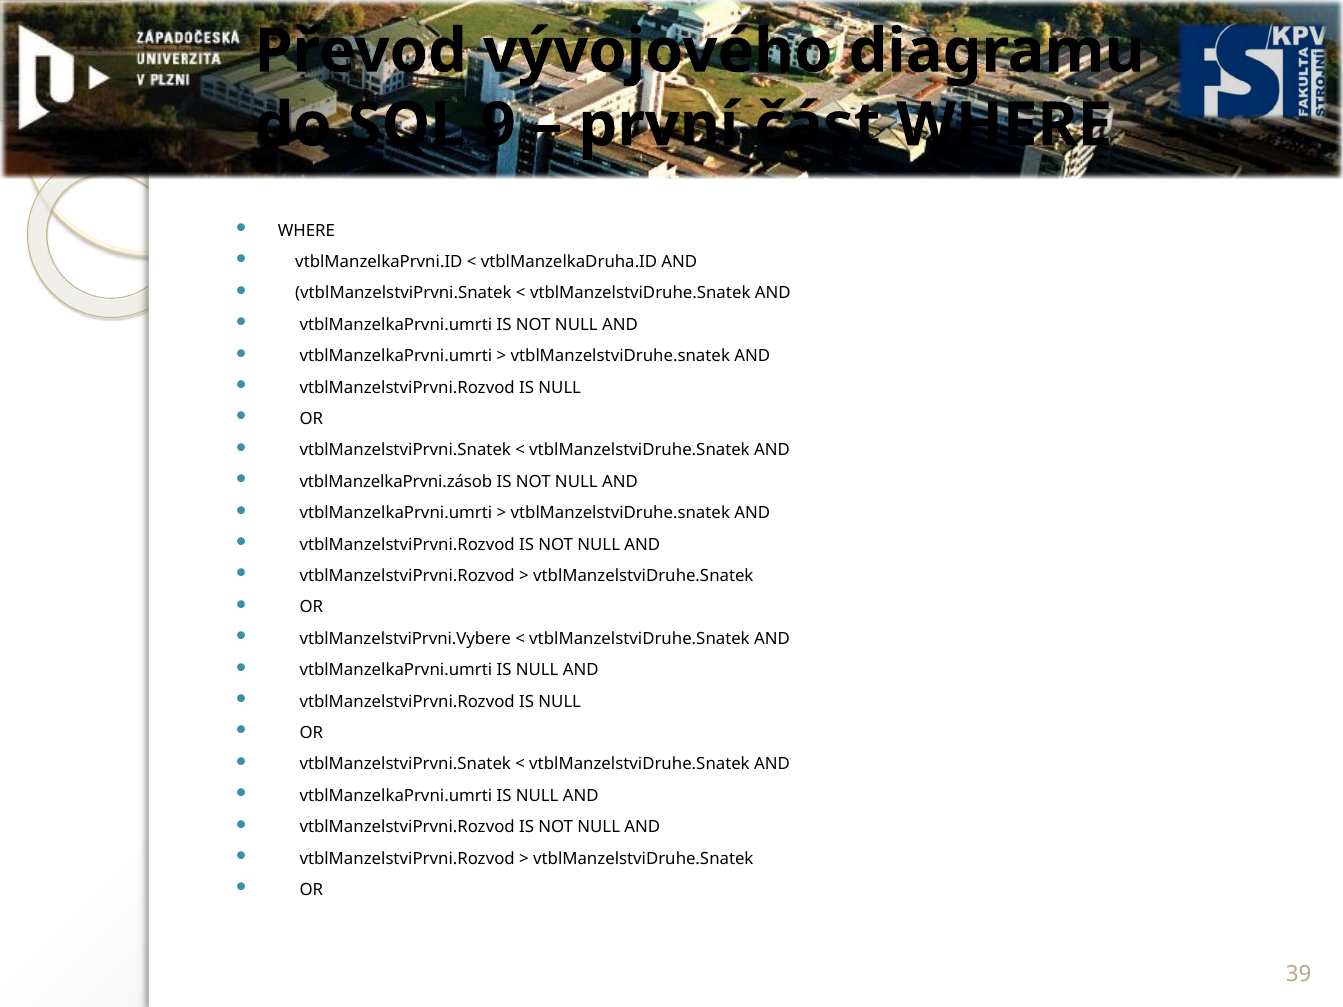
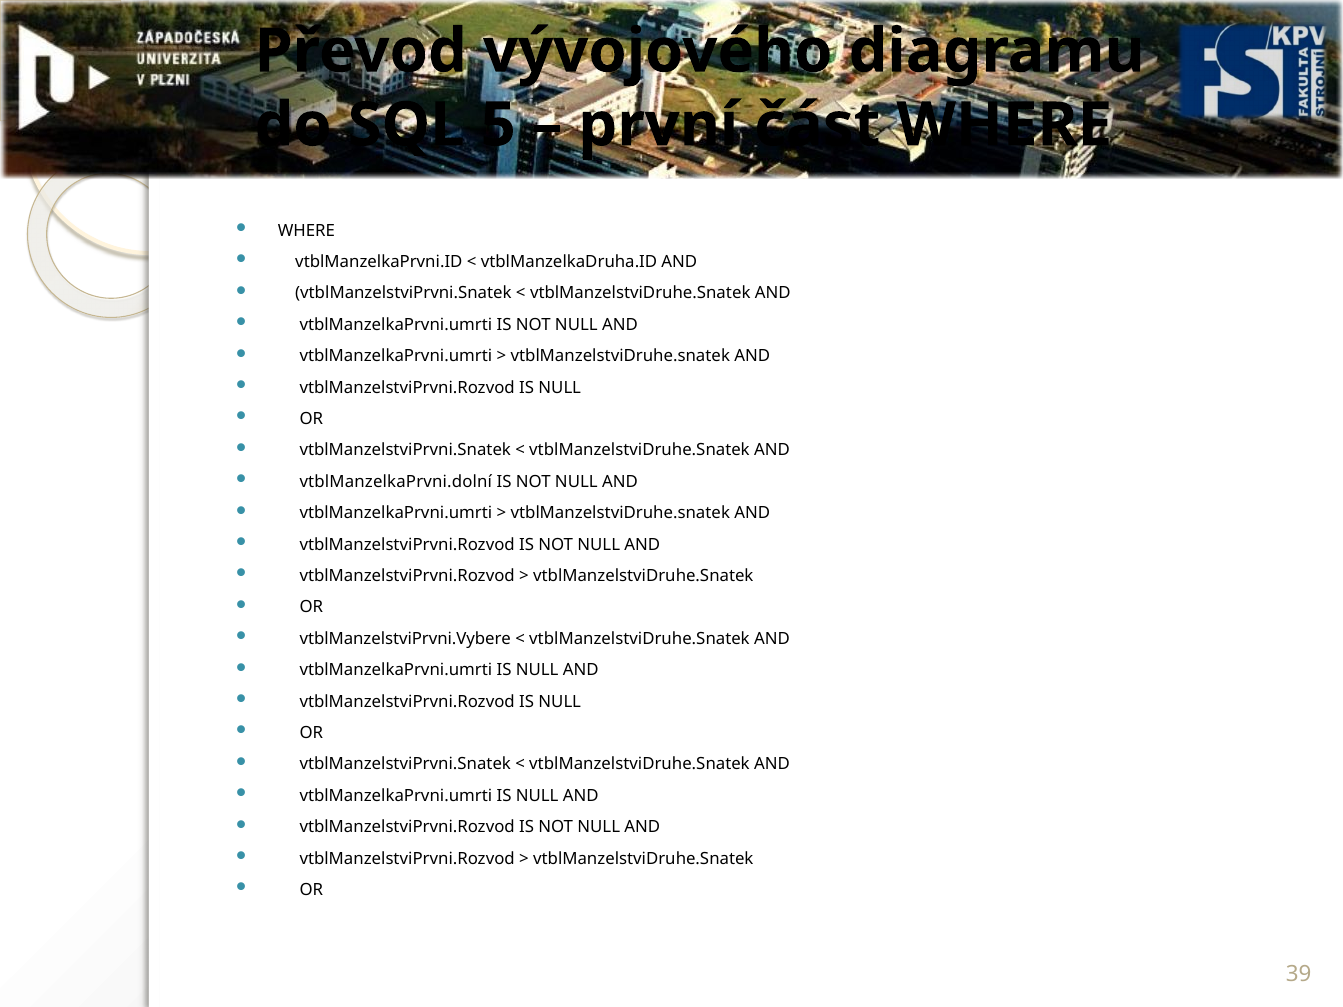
9: 9 -> 5 (498, 125)
vtblManzelkaPrvni.zásob: vtblManzelkaPrvni.zásob -> vtblManzelkaPrvni.dolní (396, 482)
